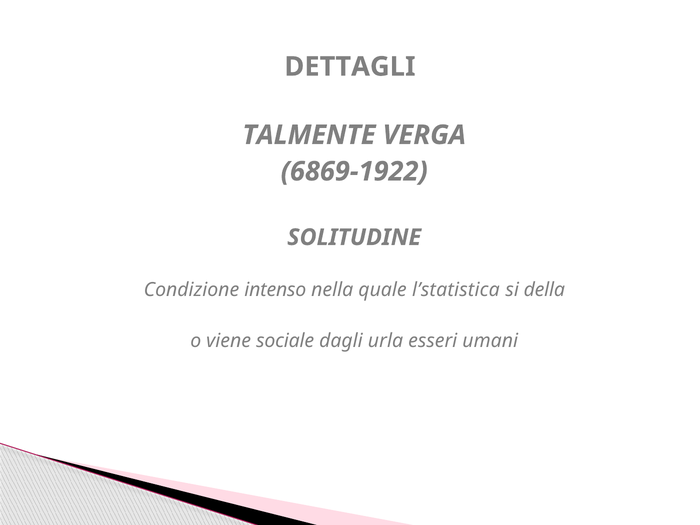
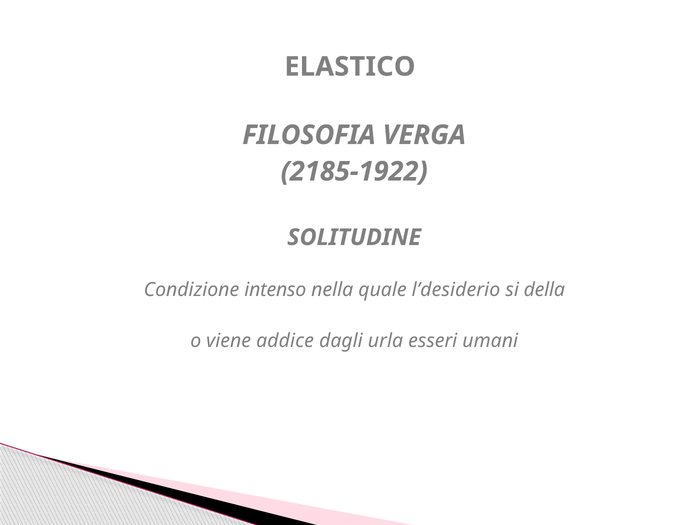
DETTAGLI: DETTAGLI -> ELASTICO (350, 67)
TALMENTE: TALMENTE -> FILOSOFIA (309, 135)
6869-1922: 6869-1922 -> 2185-1922 (354, 172)
l’statistica: l’statistica -> l’desiderio (456, 290)
sociale: sociale -> addice (285, 341)
